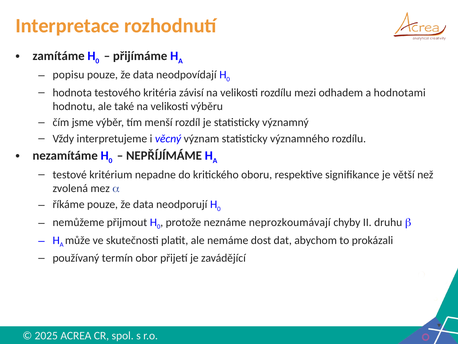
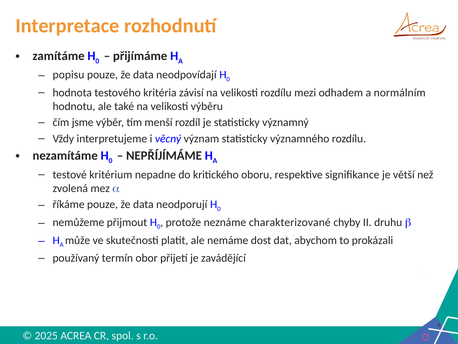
hodnotami: hodnotami -> normálním (400, 93)
neprozkoumávají: neprozkoumávají -> charakterizované (290, 222)
